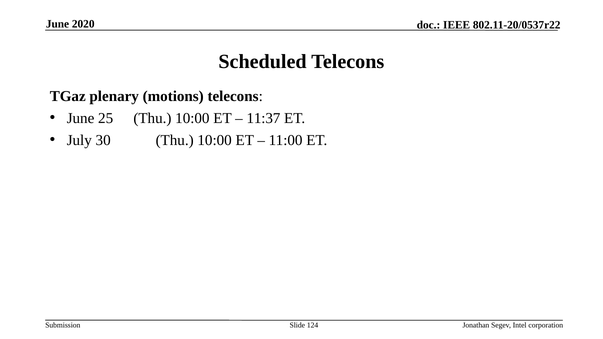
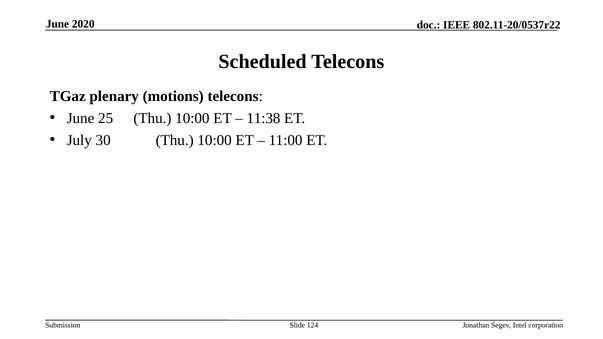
11:37: 11:37 -> 11:38 (263, 118)
